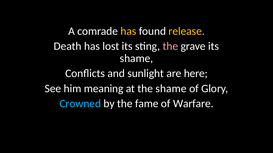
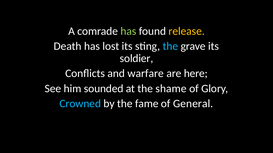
has colour: yellow -> light green (128, 31)
the colour: pink -> light blue (170, 46)
shame: shame -> soldier (137, 59)
sunlight: sunlight -> warfare (146, 74)
meaning: meaning -> sounded (104, 89)
Warfare: Warfare -> General (193, 104)
